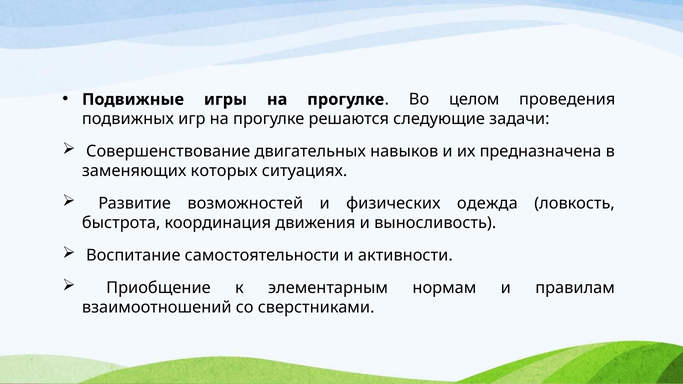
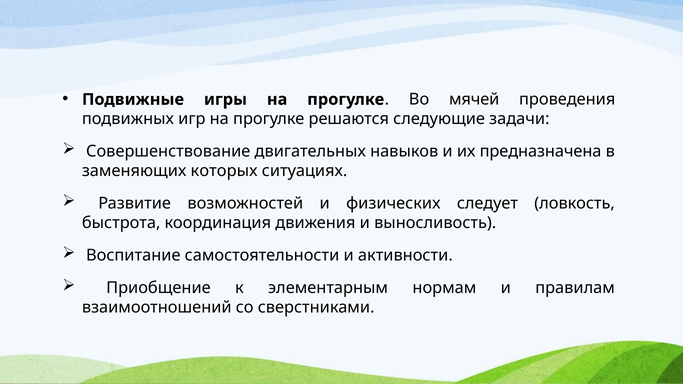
целом: целом -> мячей (474, 99)
одежда: одежда -> следует (487, 204)
